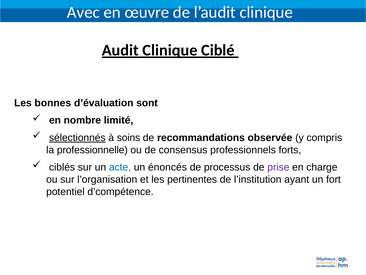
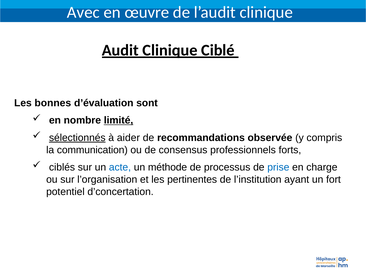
limité underline: none -> present (119, 120)
soins: soins -> aider (128, 137)
professionnelle: professionnelle -> communication (92, 150)
énoncés: énoncés -> méthode (168, 167)
prise colour: purple -> blue (278, 167)
d’compétence: d’compétence -> d’concertation (121, 191)
